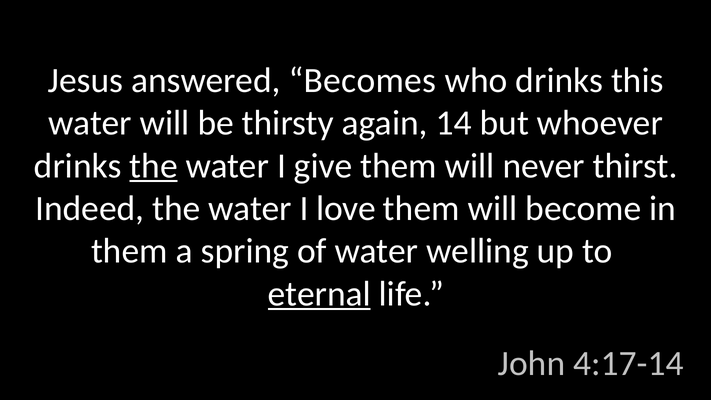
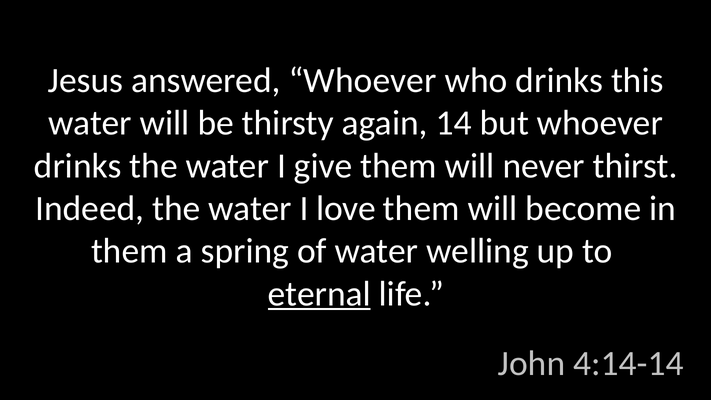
answered Becomes: Becomes -> Whoever (363, 81)
the underline: present -> none (154, 166)
4:17-14: 4:17-14 -> 4:14-14 (628, 363)
